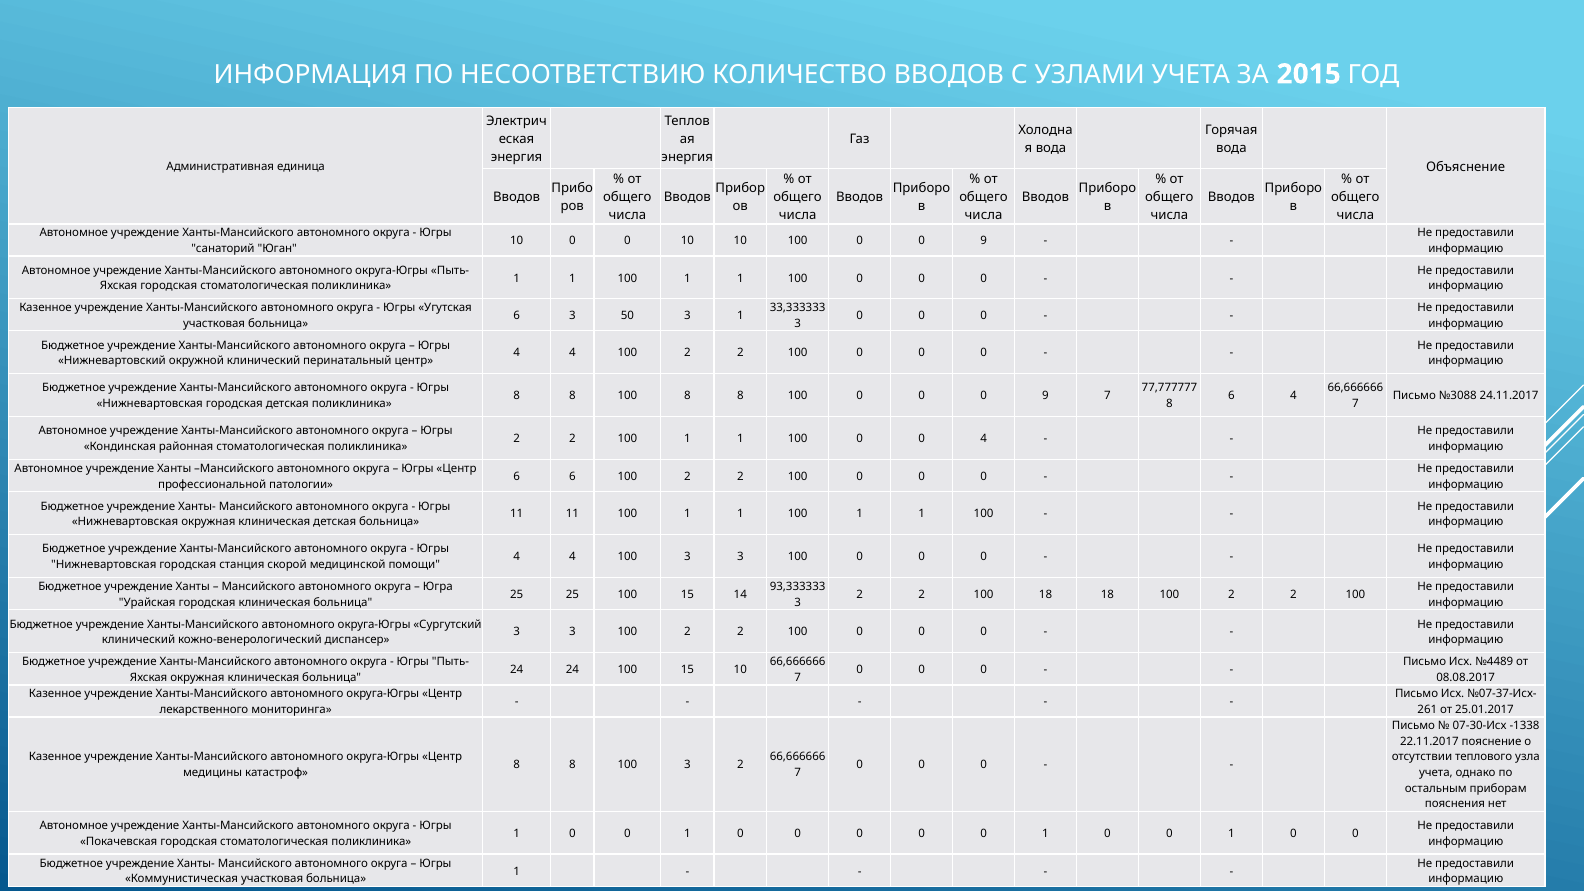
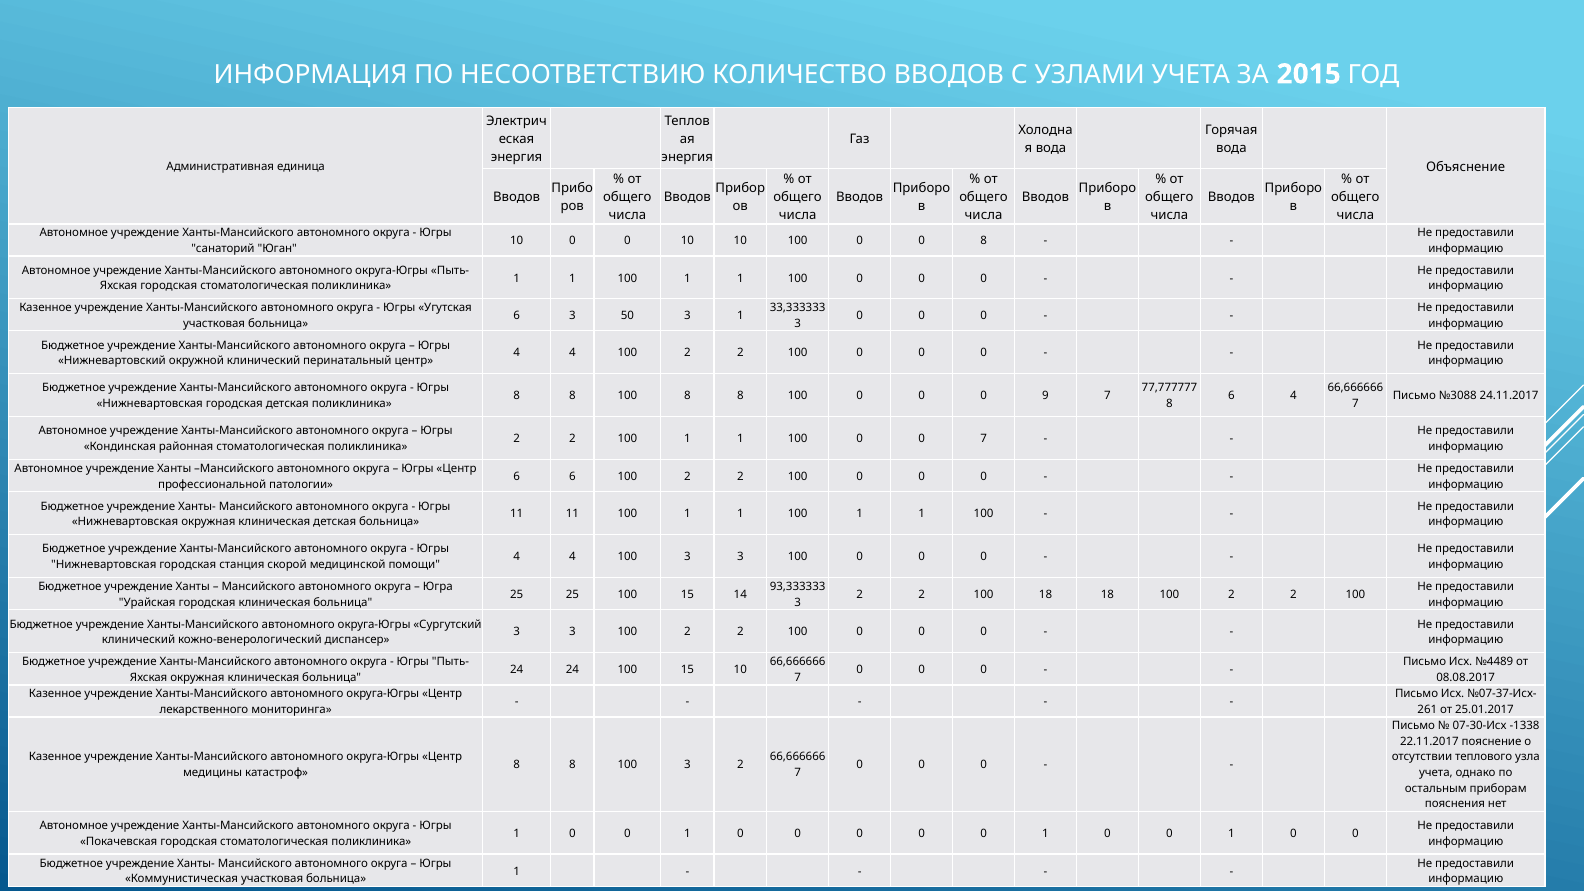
100 0 0 9: 9 -> 8 (984, 241)
0 4: 4 -> 7 (984, 439)
